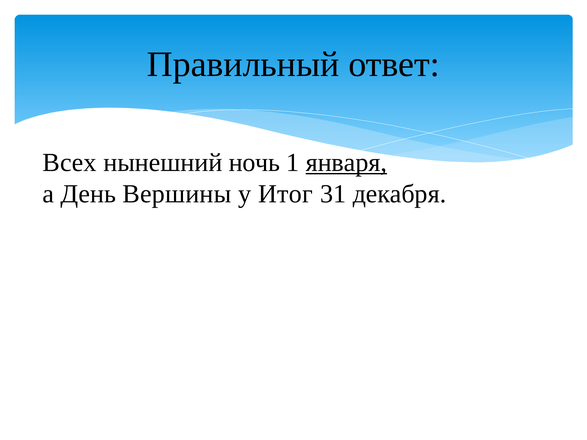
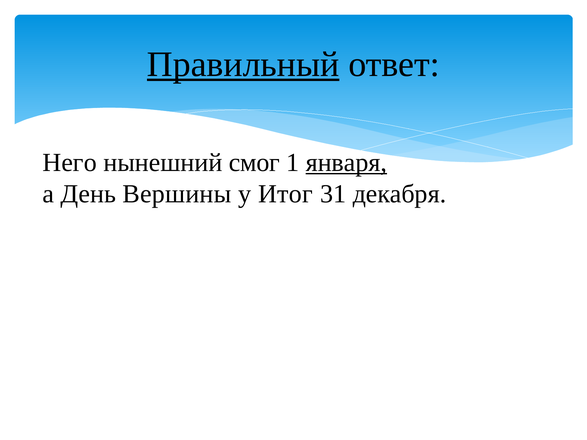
Правильный underline: none -> present (243, 64)
Всех: Всех -> Него (70, 163)
ночь: ночь -> смог (254, 163)
